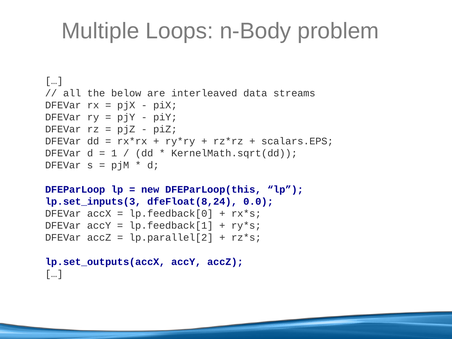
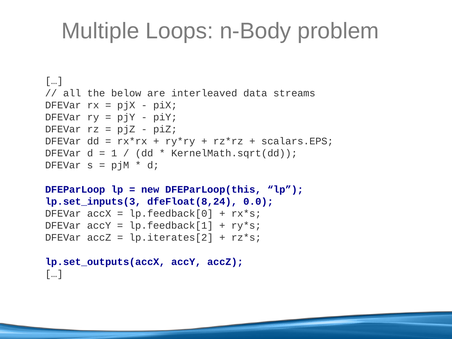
lp.parallel[2: lp.parallel[2 -> lp.iterates[2 (171, 238)
